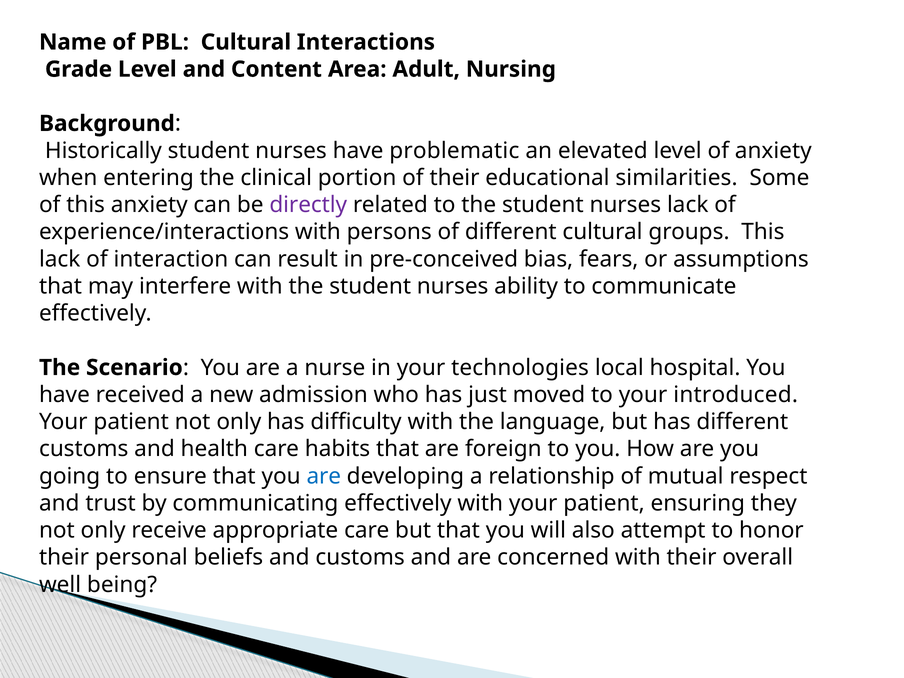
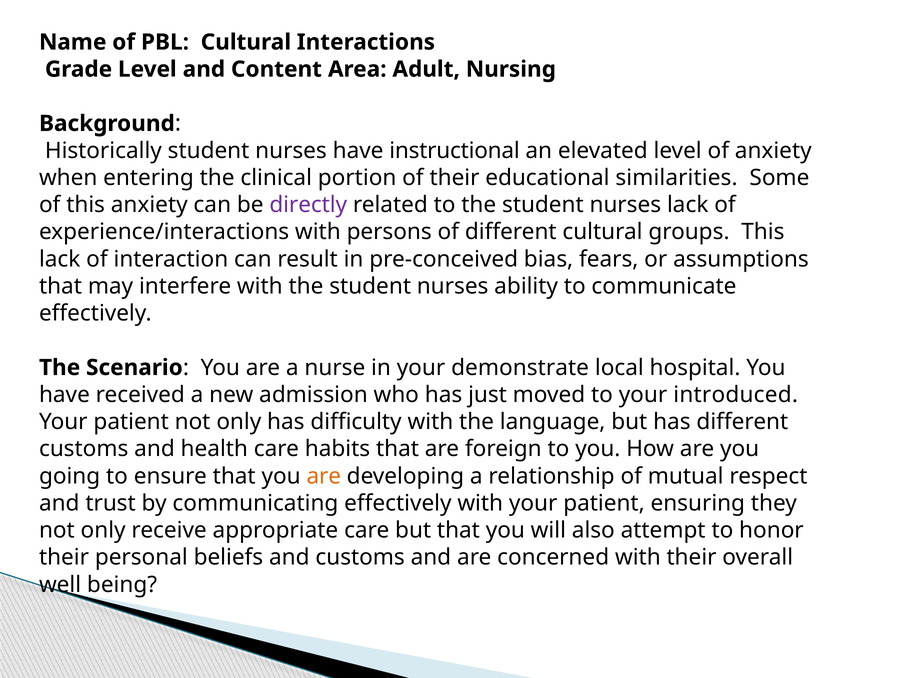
problematic: problematic -> instructional (455, 151)
technologies: technologies -> demonstrate (520, 368)
are colour: blue -> orange (324, 476)
